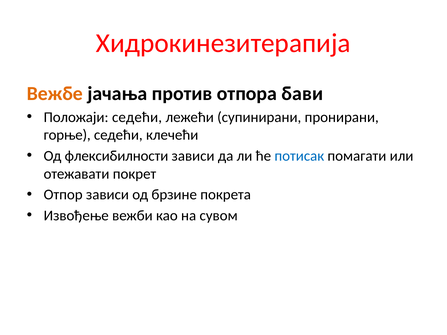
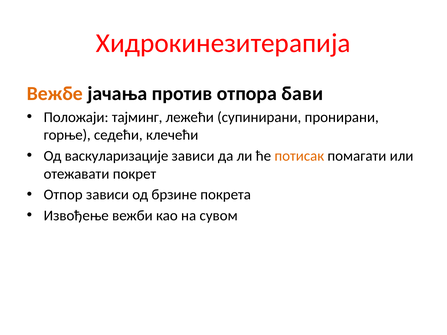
Положаји седећи: седећи -> тајминг (137, 117)
флексибилности: флексибилности -> васкуларизације (117, 156)
потисак colour: blue -> orange (299, 156)
